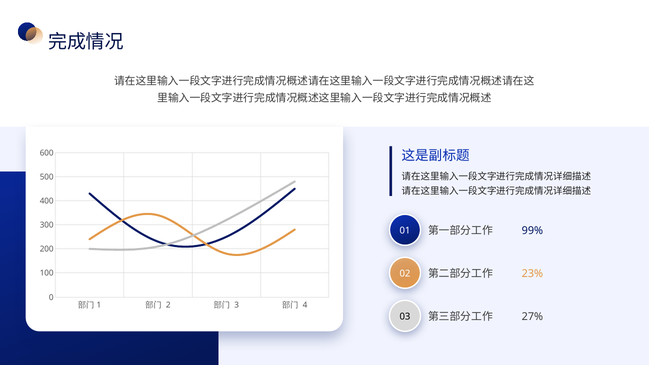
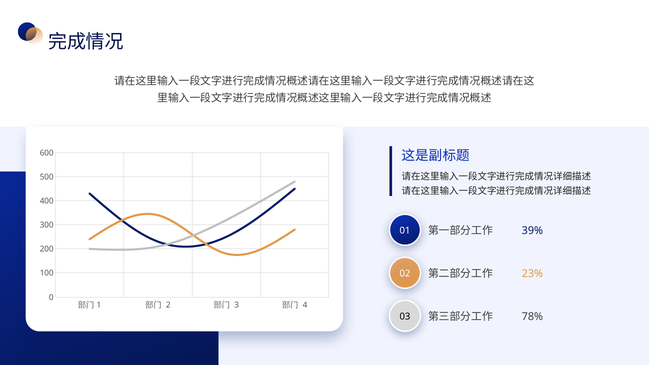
99%: 99% -> 39% (532, 231)
27%: 27% -> 78% (532, 317)
